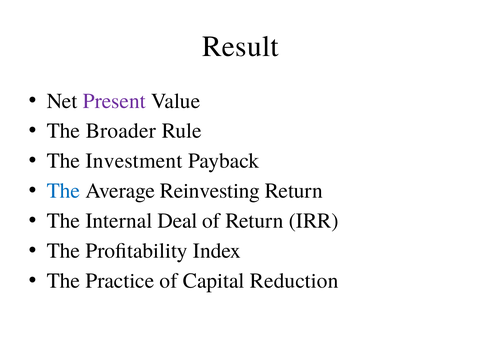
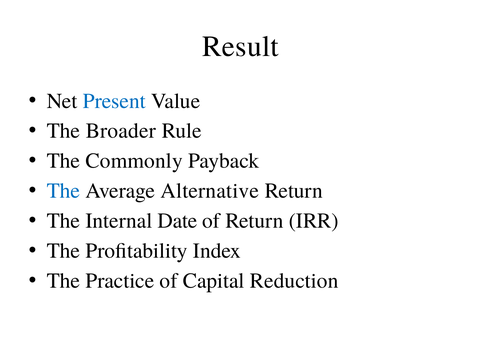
Present colour: purple -> blue (114, 101)
Investment: Investment -> Commonly (134, 161)
Reinvesting: Reinvesting -> Alternative (210, 191)
Deal: Deal -> Date (177, 221)
